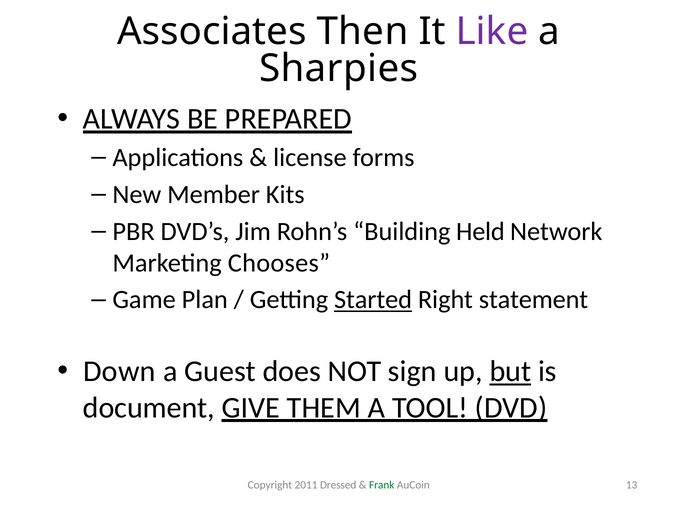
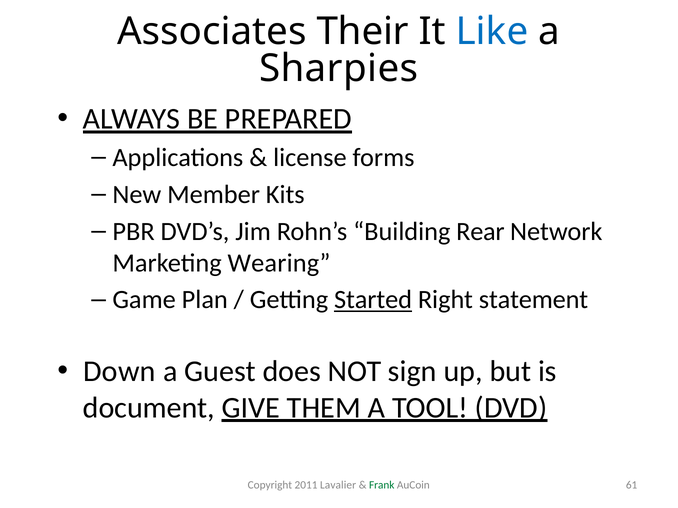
Then: Then -> Their (363, 32)
Like colour: purple -> blue (492, 32)
Held: Held -> Rear (480, 232)
Chooses: Chooses -> Wearing (279, 263)
but underline: present -> none (510, 372)
Dressed: Dressed -> Lavalier (338, 486)
13: 13 -> 61 (632, 486)
